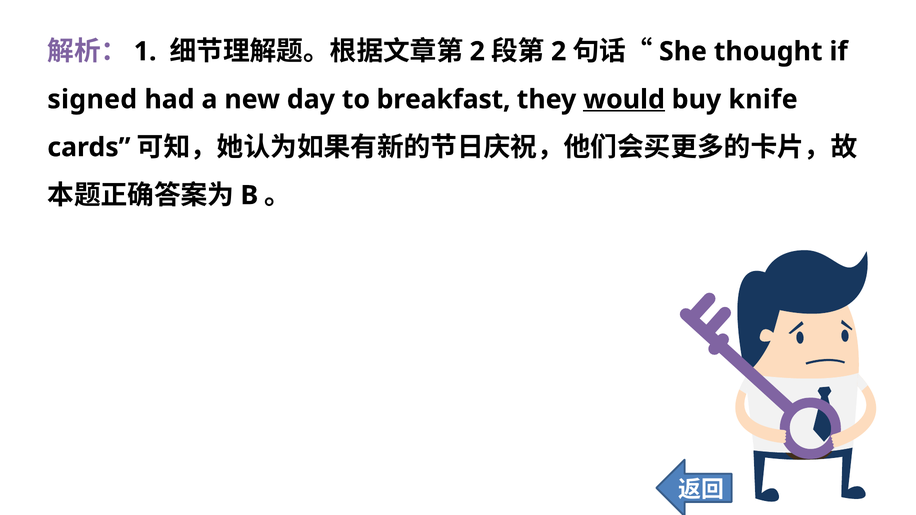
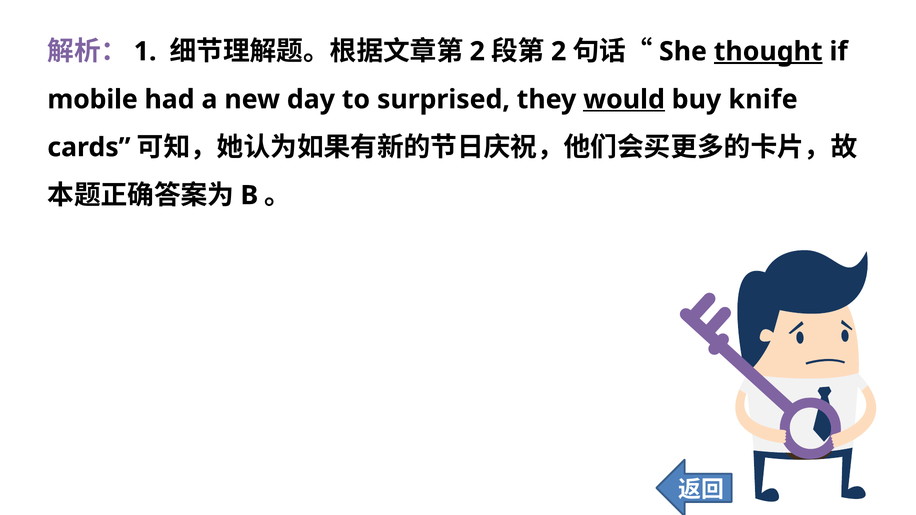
thought underline: none -> present (768, 52)
signed: signed -> mobile (93, 100)
breakfast: breakfast -> surprised (443, 100)
